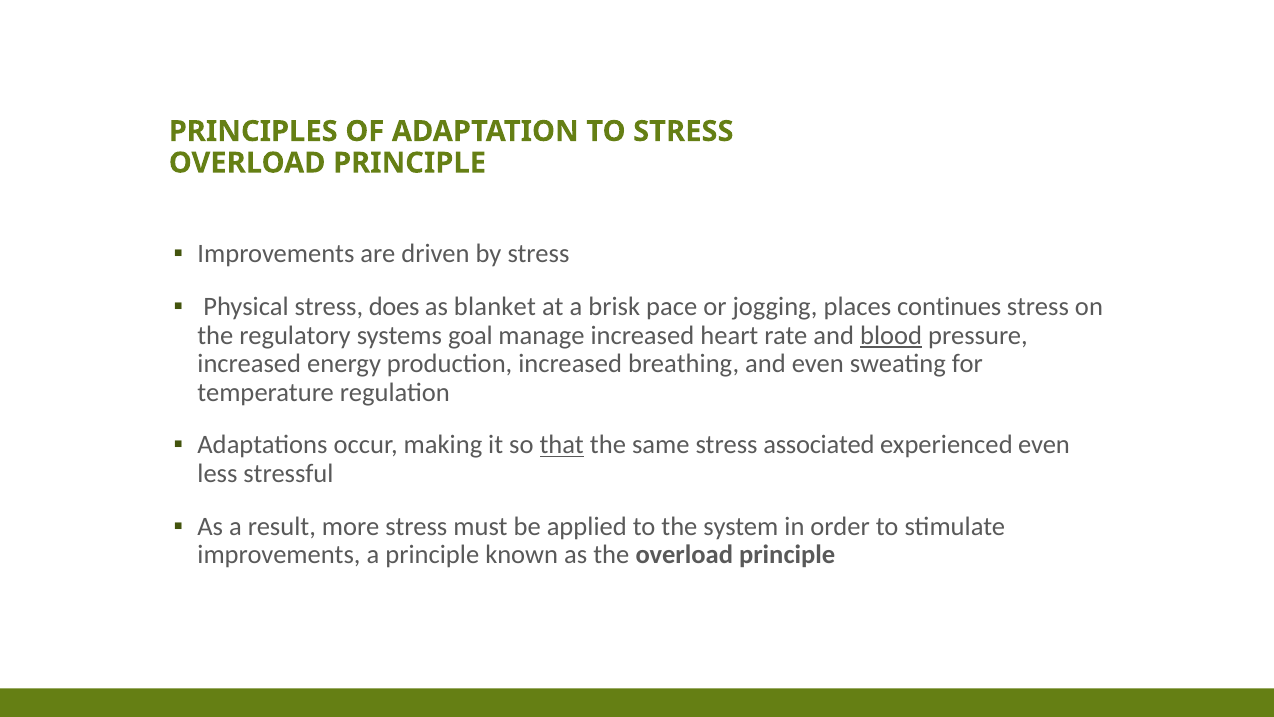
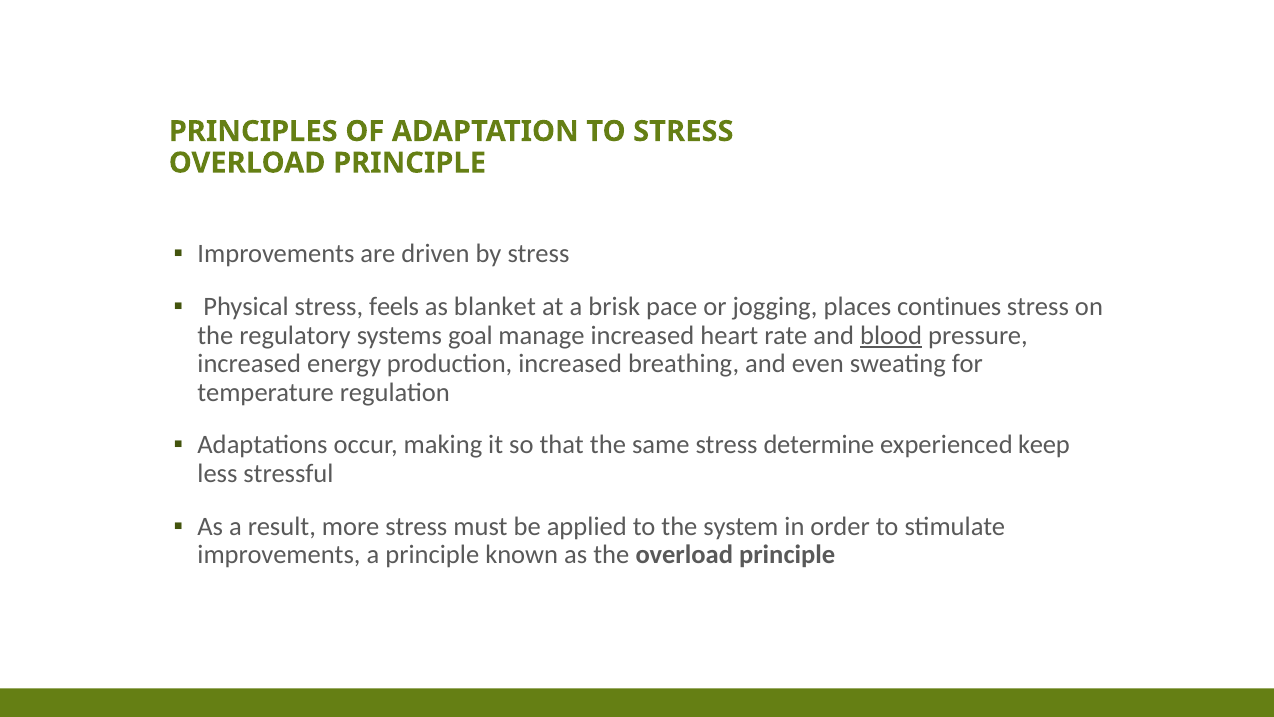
does: does -> feels (394, 306)
that underline: present -> none (562, 445)
associated: associated -> determine (819, 445)
experienced even: even -> keep (1044, 445)
